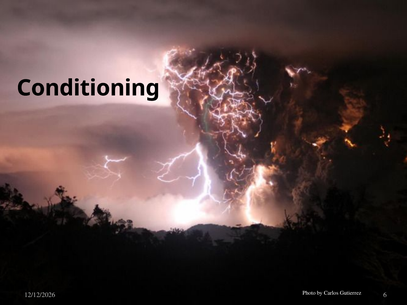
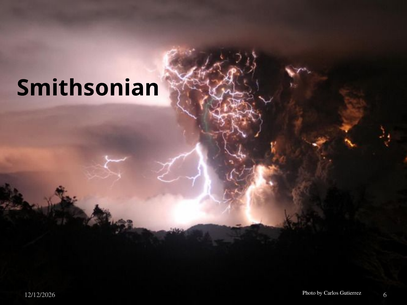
Conditioning: Conditioning -> Smithsonian (88, 88)
